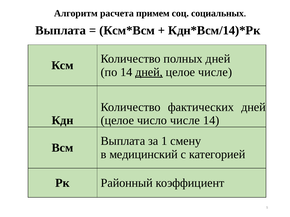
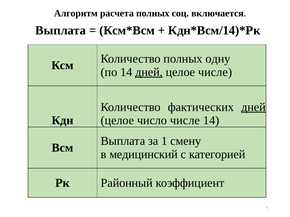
расчета примем: примем -> полных (153, 13)
социальных: социальных -> включается (217, 13)
полных дней: дней -> одну (218, 59)
дней underline: none -> present (254, 107)
